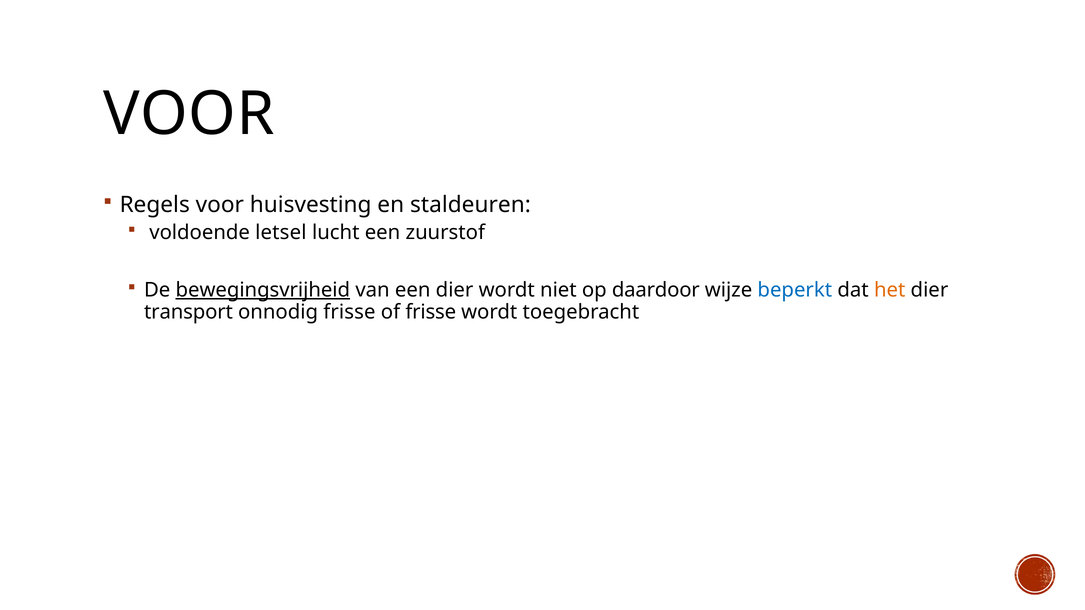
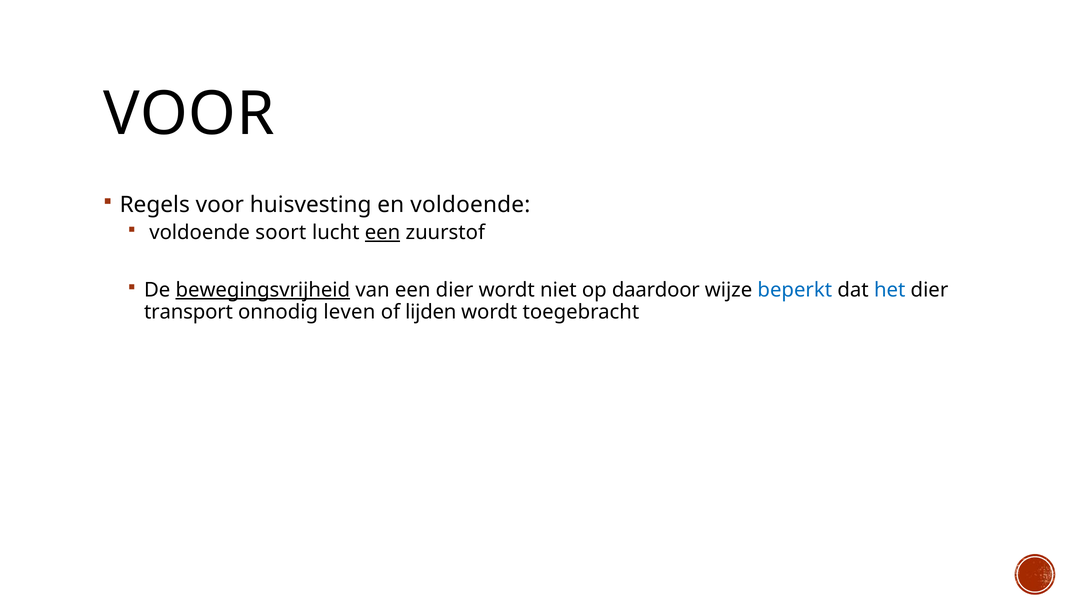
en staldeuren: staldeuren -> voldoende (470, 205)
letsel: letsel -> soort (281, 233)
een underline: none -> present (383, 233)
het colour: orange -> blue (890, 290)
onnodig frisse: frisse -> leven (349, 312)
of frisse: frisse -> lijden (431, 312)
